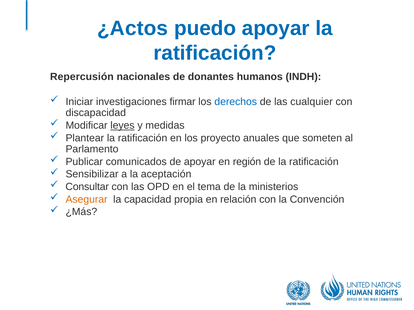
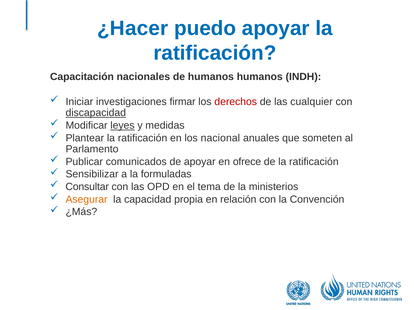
¿Actos: ¿Actos -> ¿Hacer (133, 28)
Repercusión: Repercusión -> Capacitación (82, 77)
de donantes: donantes -> humanos (211, 77)
derechos colour: blue -> red (236, 102)
discapacidad underline: none -> present (96, 113)
proyecto: proyecto -> nacional (220, 138)
región: región -> ofrece (247, 162)
aceptación: aceptación -> formuladas (166, 175)
